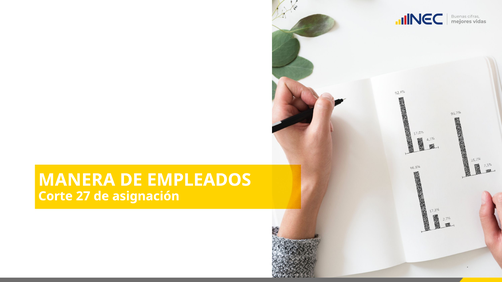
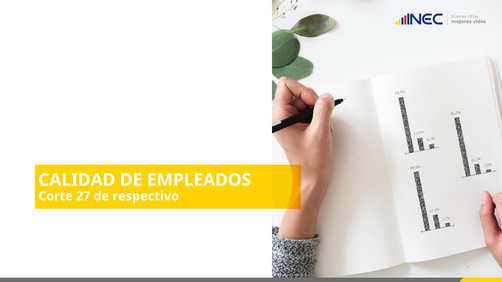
MANERA: MANERA -> CALIDAD (77, 180)
asignación: asignación -> respectivo (146, 196)
